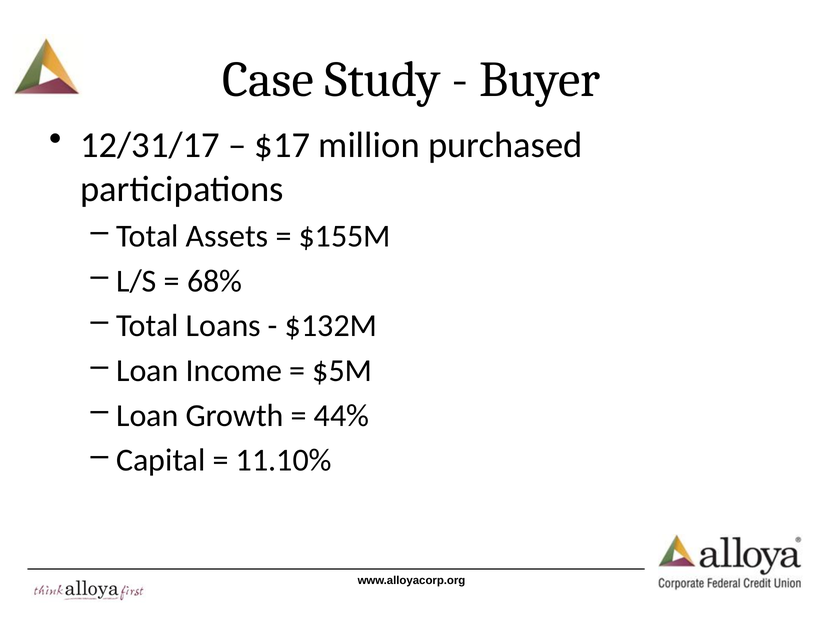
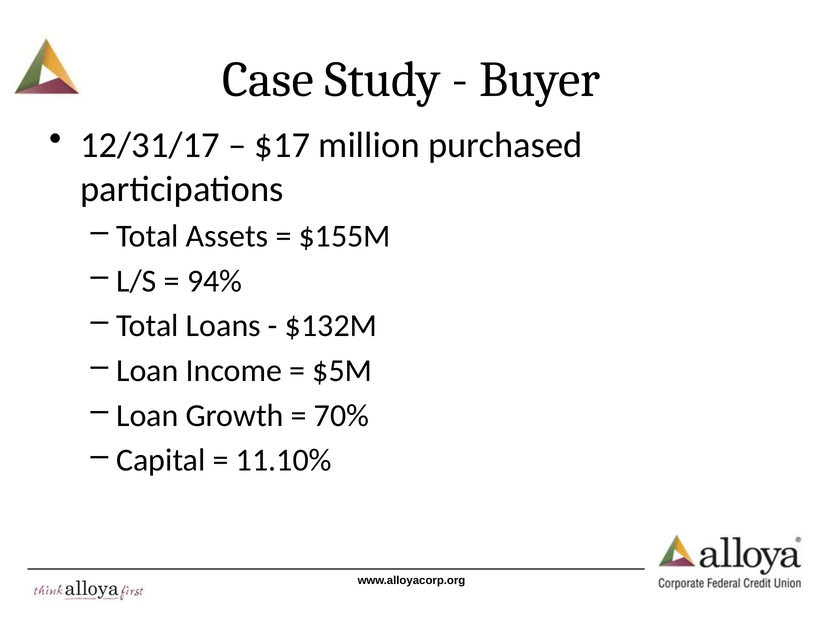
68%: 68% -> 94% (215, 281)
44%: 44% -> 70% (342, 416)
